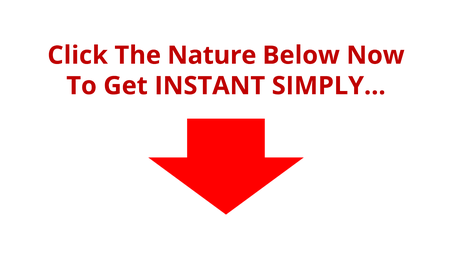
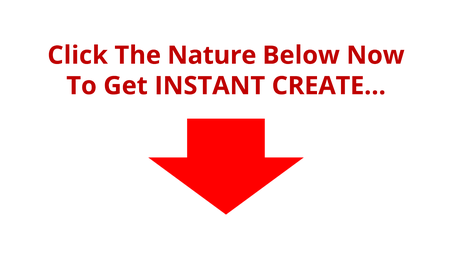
SIMPLY…: SIMPLY… -> CREATE… (329, 86)
